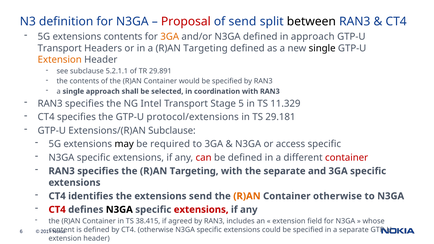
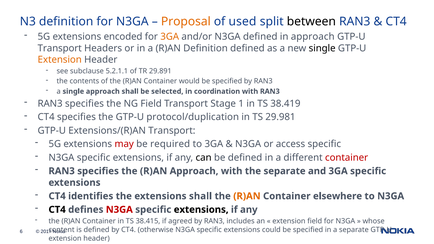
Proposal colour: red -> orange (186, 21)
of send: send -> used (242, 21)
extensions contents: contents -> encoded (123, 37)
a R)AN Targeting: Targeting -> Definition (206, 48)
NG Intel: Intel -> Field (151, 104)
5: 5 -> 1 (241, 104)
11.329: 11.329 -> 38.419 (285, 104)
protocol/extensions: protocol/extensions -> protocol/duplication (193, 117)
29.181: 29.181 -> 29.981 (280, 117)
Extensions/(R)AN Subclause: Subclause -> Transport (172, 131)
may colour: black -> red (124, 144)
can colour: red -> black (204, 158)
the R)AN Targeting: Targeting -> Approach (194, 171)
extensions send: send -> shall (200, 196)
Container otherwise: otherwise -> elsewhere (338, 196)
CT4 colour: red -> black (57, 210)
N3GA colour: black -> red (119, 210)
extensions colour: red -> black (201, 210)
